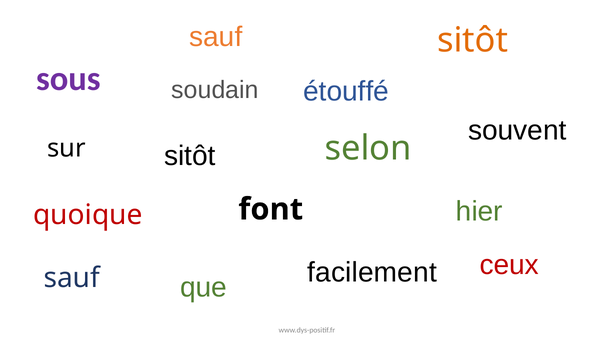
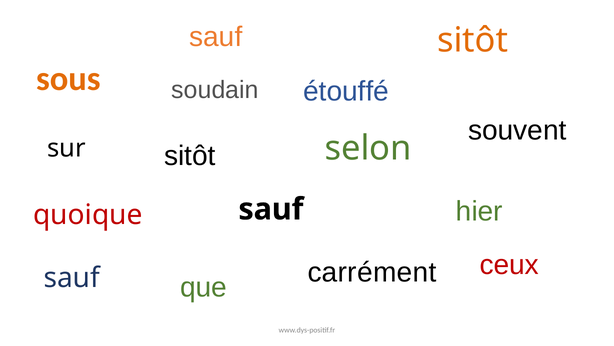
sous colour: purple -> orange (68, 79)
font: font -> sauf (271, 209)
facilement: facilement -> carrément (372, 272)
